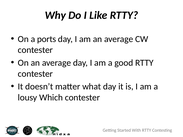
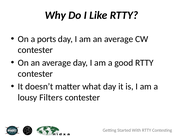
Which: Which -> Filters (51, 98)
